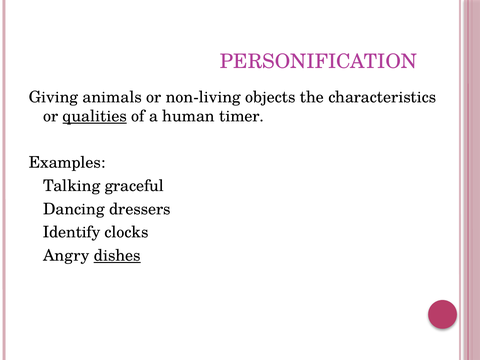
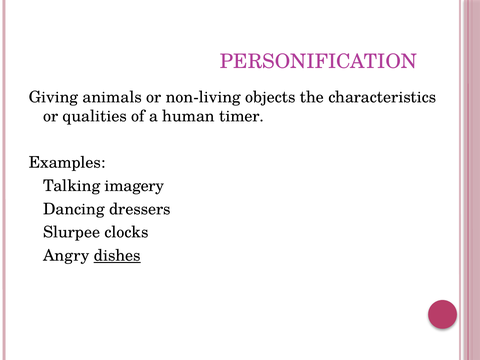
qualities underline: present -> none (95, 116)
graceful: graceful -> imagery (134, 186)
Identify: Identify -> Slurpee (72, 232)
